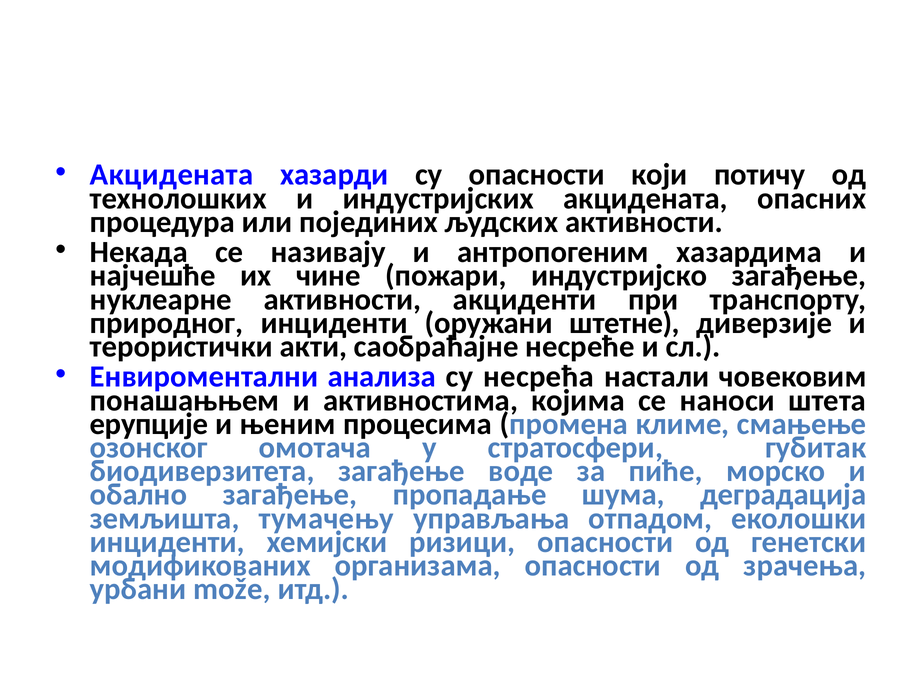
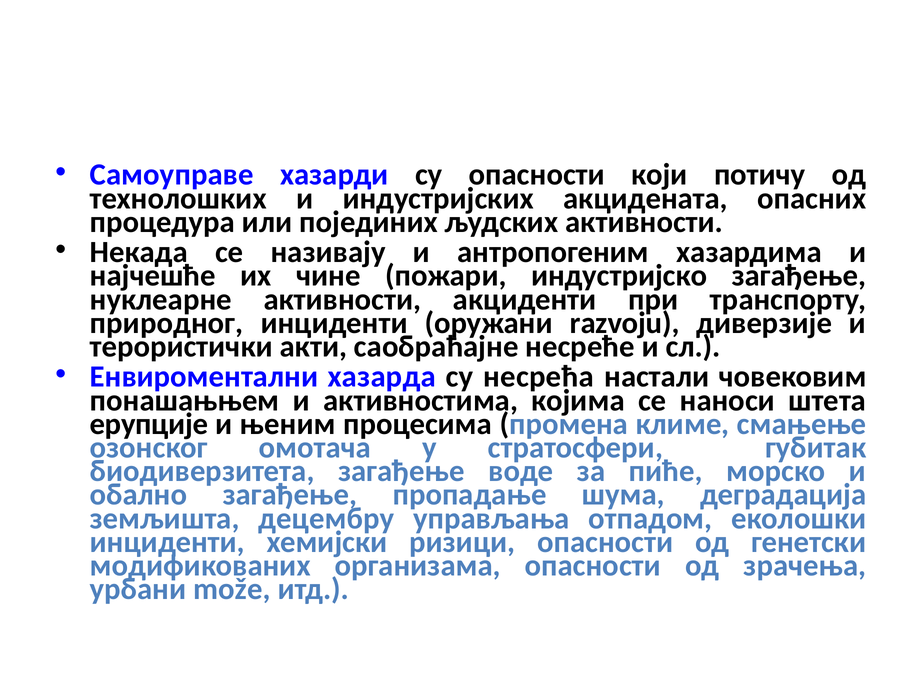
Акцидената: Акцидената -> Самоуправе (172, 175)
штетне: штетне -> razvoju (625, 323)
анализа: анализа -> хазарда (382, 377)
тумачењу: тумачењу -> децембру (326, 518)
